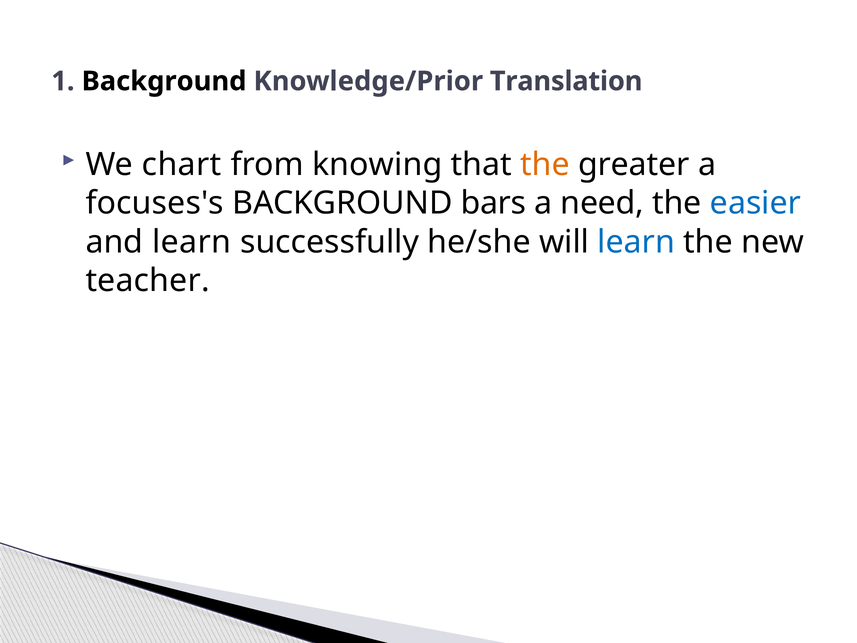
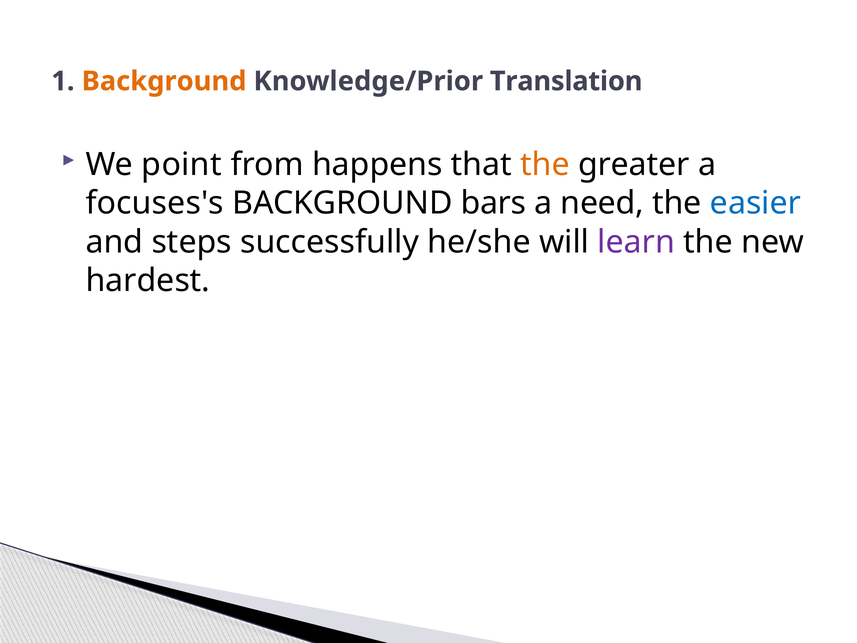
Background colour: black -> orange (164, 81)
chart: chart -> point (182, 165)
knowing: knowing -> happens (377, 165)
and learn: learn -> steps (192, 242)
learn colour: blue -> purple (636, 242)
teacher: teacher -> hardest (148, 280)
